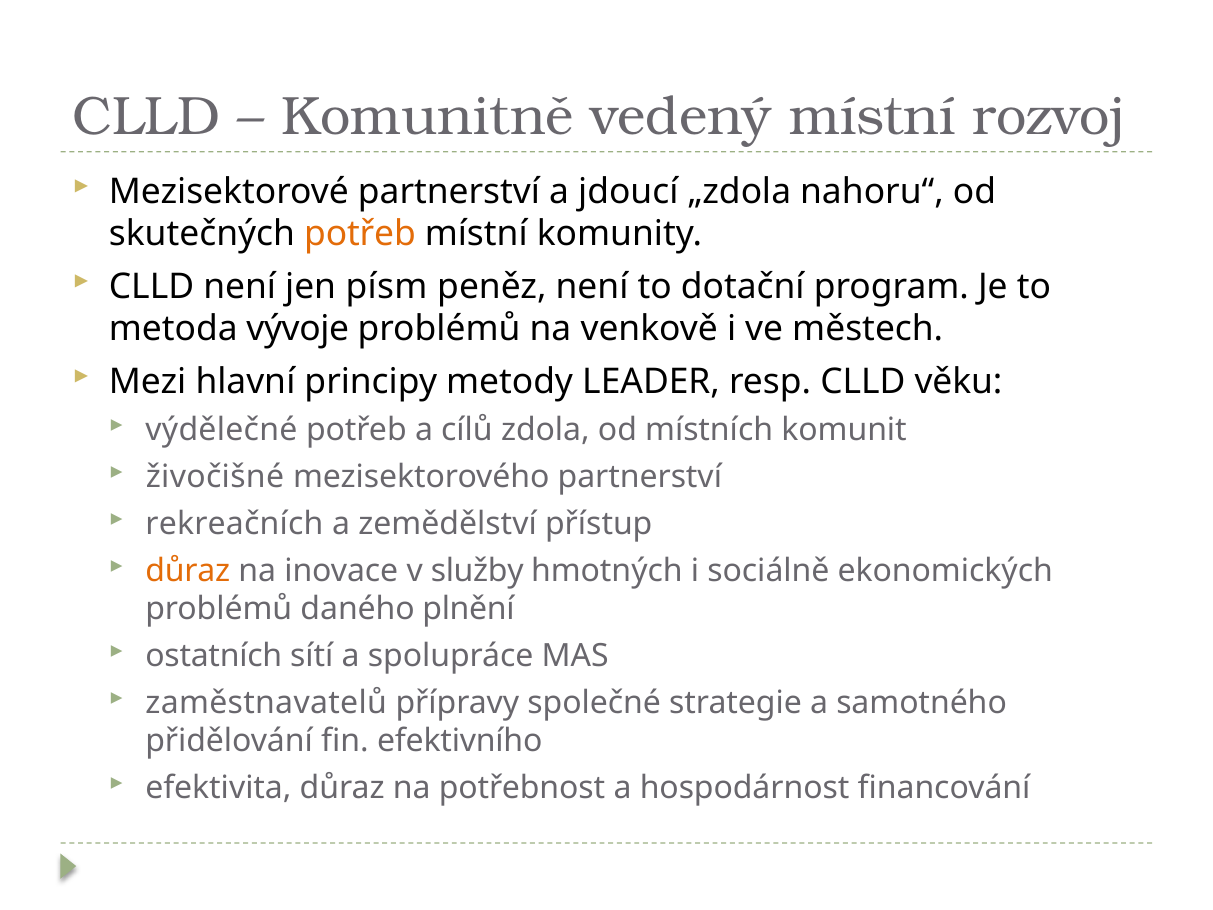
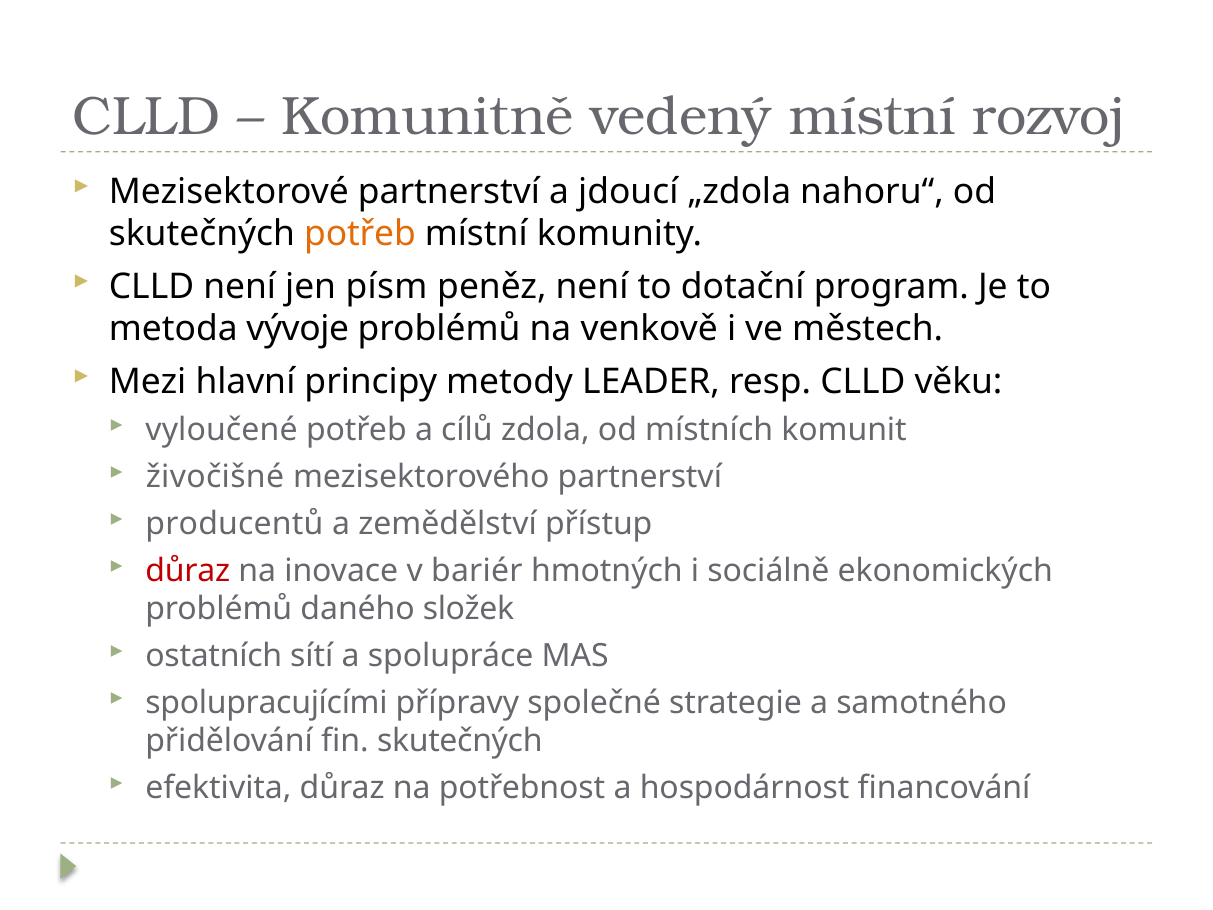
výdělečné: výdělečné -> vyloučené (221, 430)
rekreačních: rekreačních -> producentů (234, 524)
důraz colour: orange -> red (188, 570)
služby: služby -> bariér (477, 570)
plnění: plnění -> složek (469, 609)
zaměstnavatelů: zaměstnavatelů -> spolupracujícími (266, 702)
fin efektivního: efektivního -> skutečných (460, 741)
